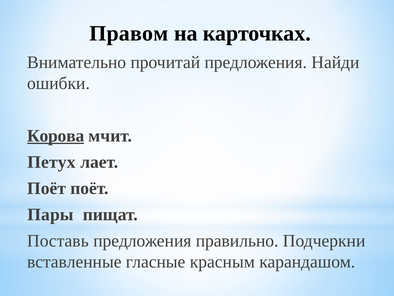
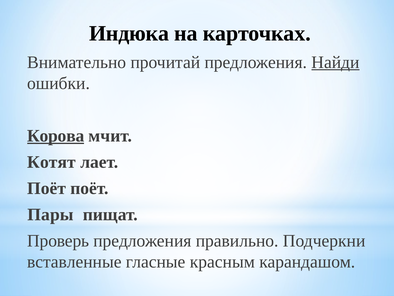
Правом: Правом -> Индюка (129, 33)
Найди underline: none -> present (335, 62)
Петух: Петух -> Котят (51, 162)
Поставь: Поставь -> Проверь (58, 240)
